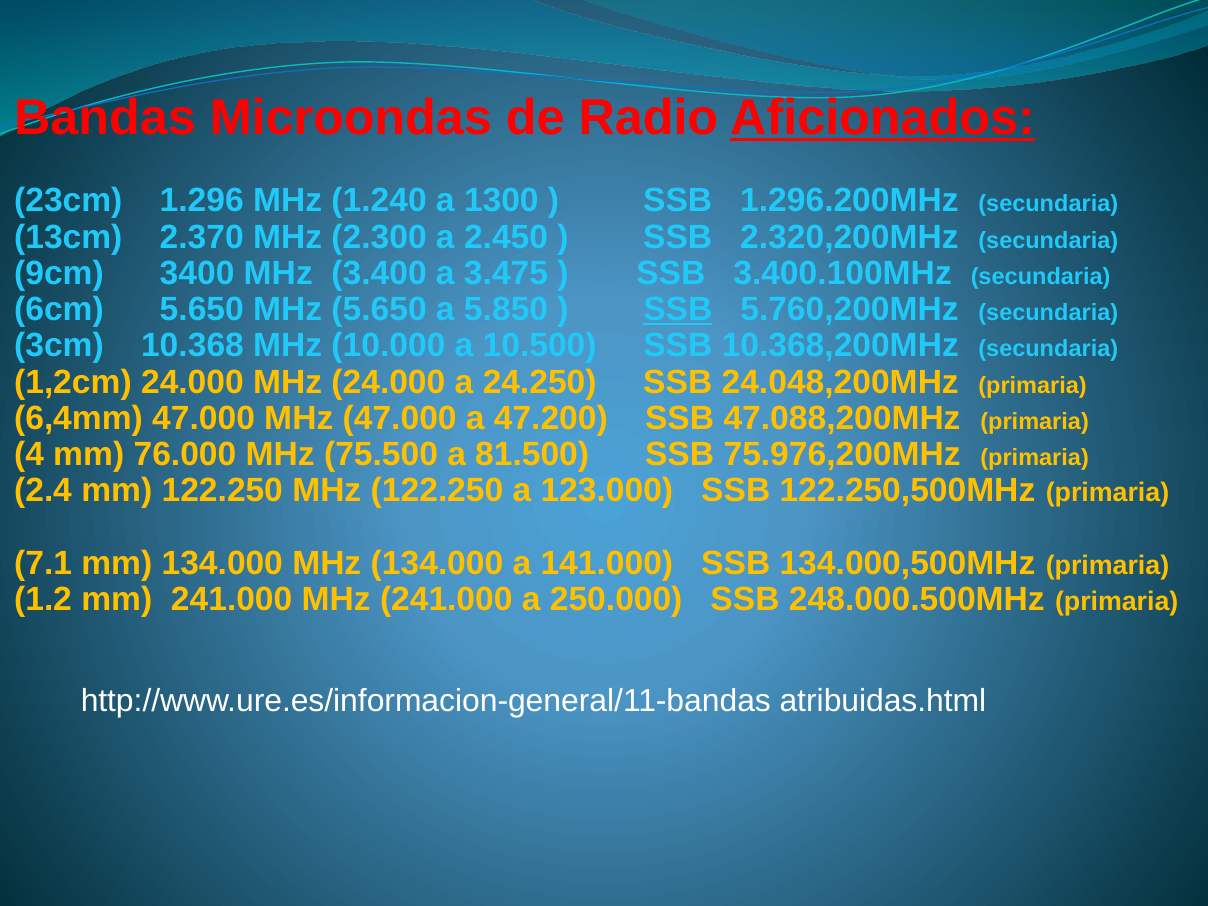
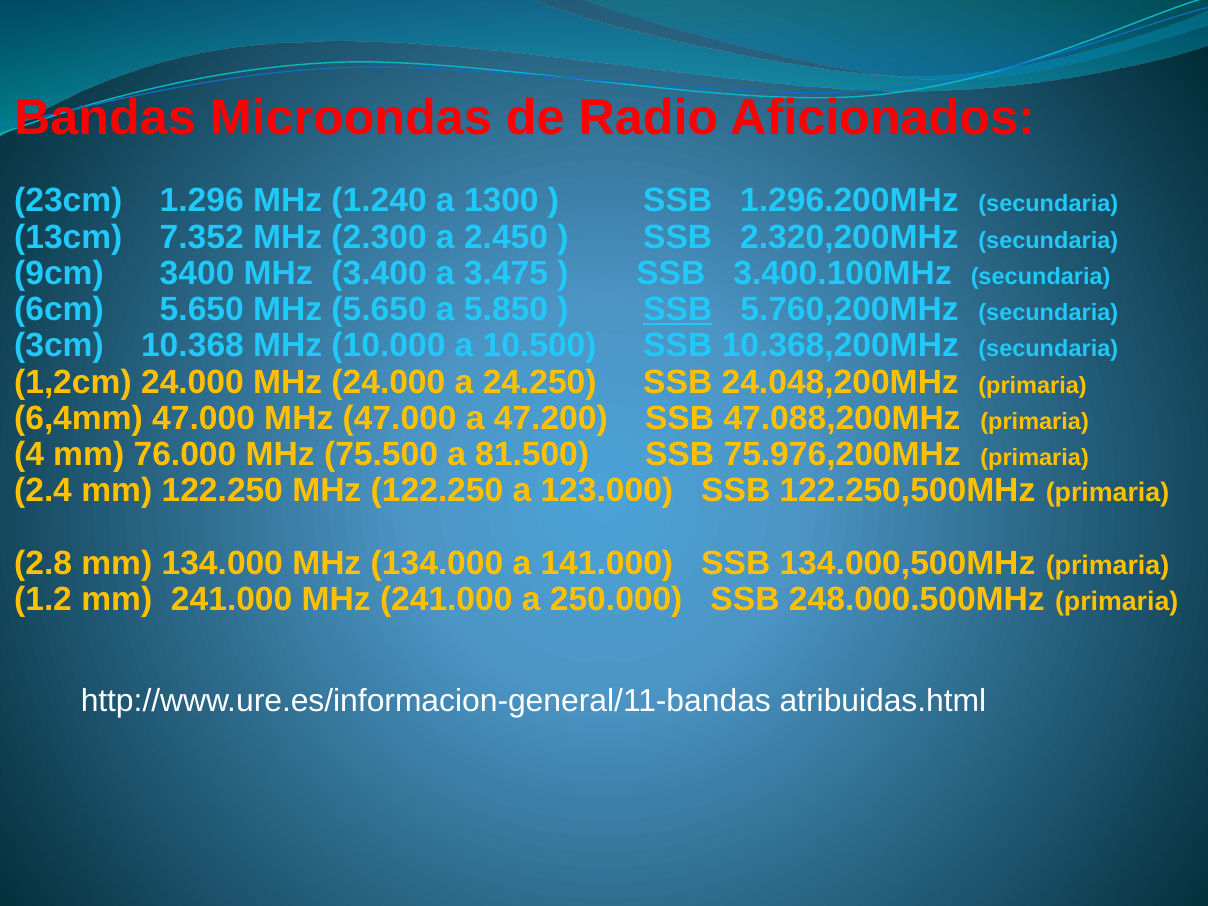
Aficionados underline: present -> none (883, 118)
2.370: 2.370 -> 7.352 (202, 237)
7.1: 7.1 -> 2.8 (43, 563)
